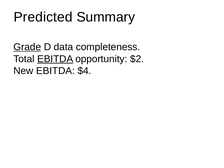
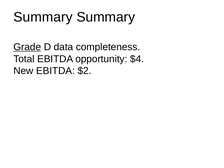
Predicted: Predicted -> Summary (43, 17)
EBITDA underline: present -> none (55, 59)
$2: $2 -> $4 (137, 59)
$4: $4 -> $2 (85, 71)
